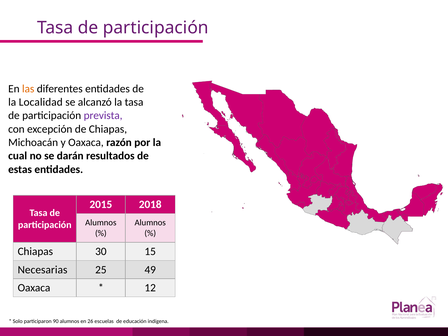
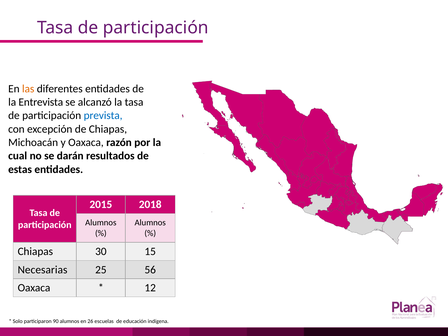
Localidad: Localidad -> Entrevista (41, 102)
prevista colour: purple -> blue (103, 116)
49: 49 -> 56 (150, 270)
